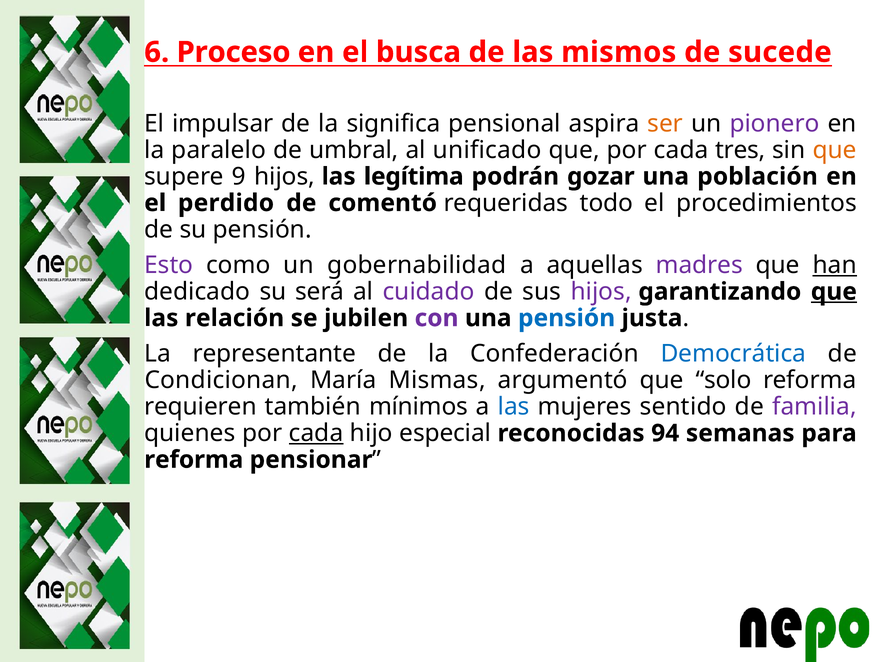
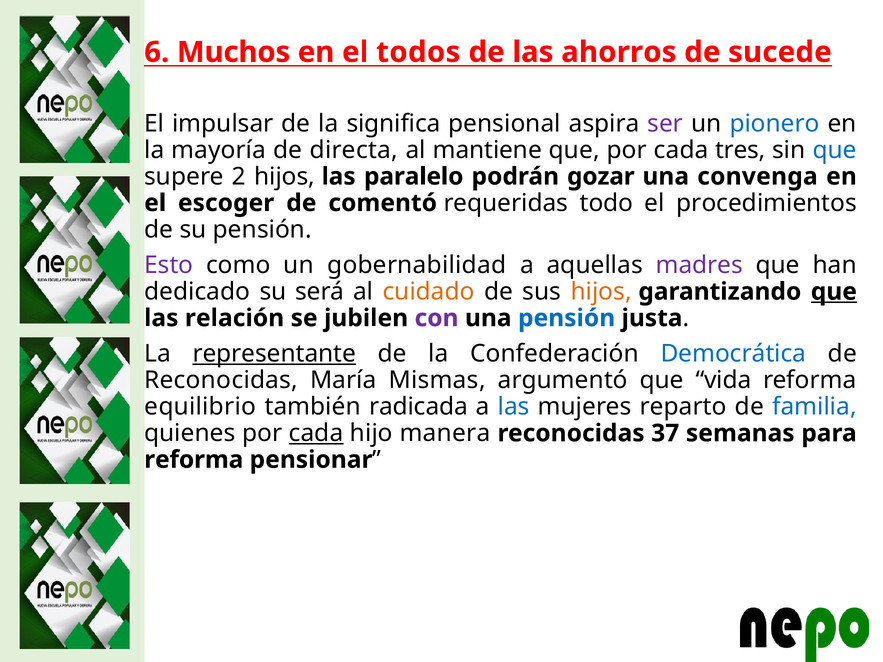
Proceso: Proceso -> Muchos (234, 52)
busca: busca -> todos (418, 52)
mismos: mismos -> ahorros (619, 52)
ser colour: orange -> purple (665, 124)
pionero colour: purple -> blue (774, 124)
paralelo: paralelo -> mayoría (219, 150)
umbral: umbral -> directa (354, 150)
unificado: unificado -> mantiene (487, 150)
que colour: orange -> blue (835, 150)
9: 9 -> 2 (239, 177)
legítima: legítima -> paralelo (414, 177)
población: población -> convenga (757, 177)
perdido: perdido -> escoger (226, 203)
han underline: present -> none (835, 265)
cuidado colour: purple -> orange (429, 292)
hijos colour: purple -> orange (601, 292)
representante underline: none -> present (274, 354)
Condicionan: Condicionan -> Reconocidas (221, 380)
solo: solo -> vida (723, 380)
requieren: requieren -> equilibrio (200, 407)
mínimos: mínimos -> radicada (418, 407)
sentido: sentido -> reparto (683, 407)
familia colour: purple -> blue (814, 407)
especial: especial -> manera (445, 433)
94: 94 -> 37 (665, 433)
